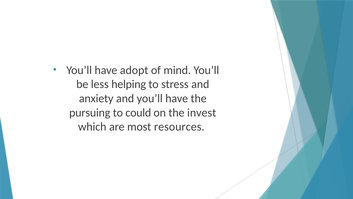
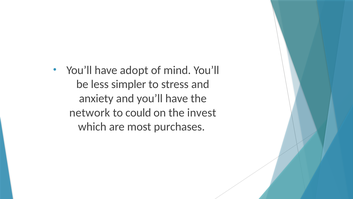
helping: helping -> simpler (129, 84)
pursuing: pursuing -> network (90, 112)
resources: resources -> purchases (179, 126)
